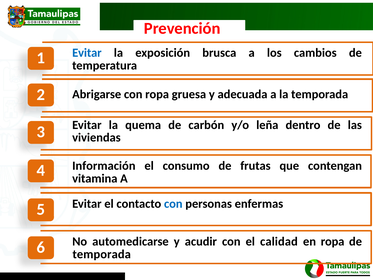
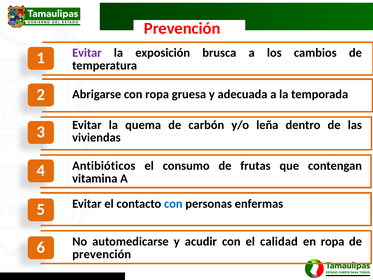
Evitar colour: blue -> purple (87, 53)
Información: Información -> Antibióticos (104, 166)
temporada: temporada -> prevención (102, 254)
